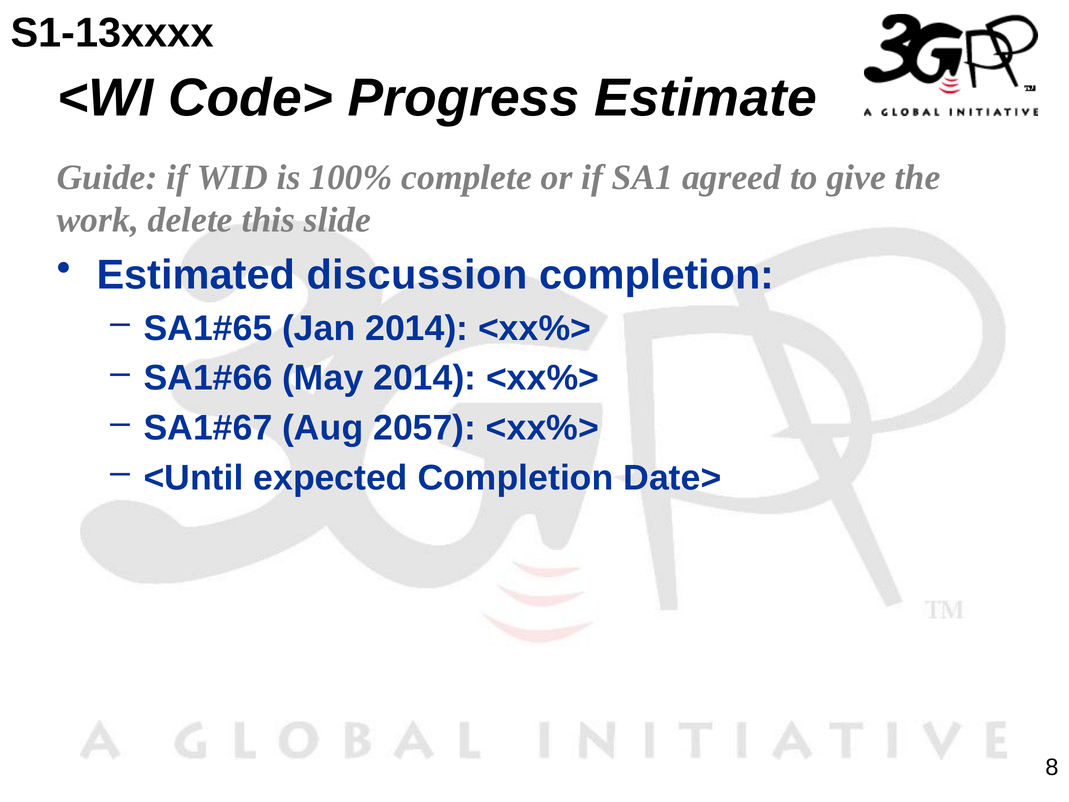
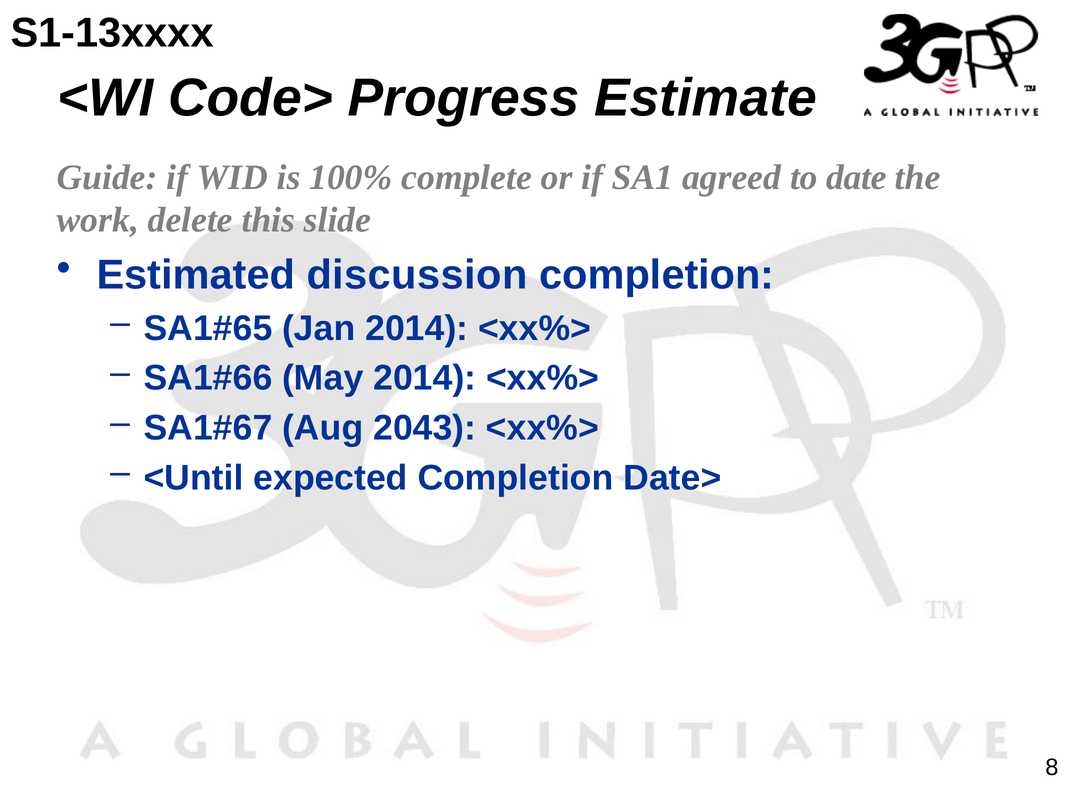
give: give -> date (856, 177)
2057: 2057 -> 2043 (425, 428)
